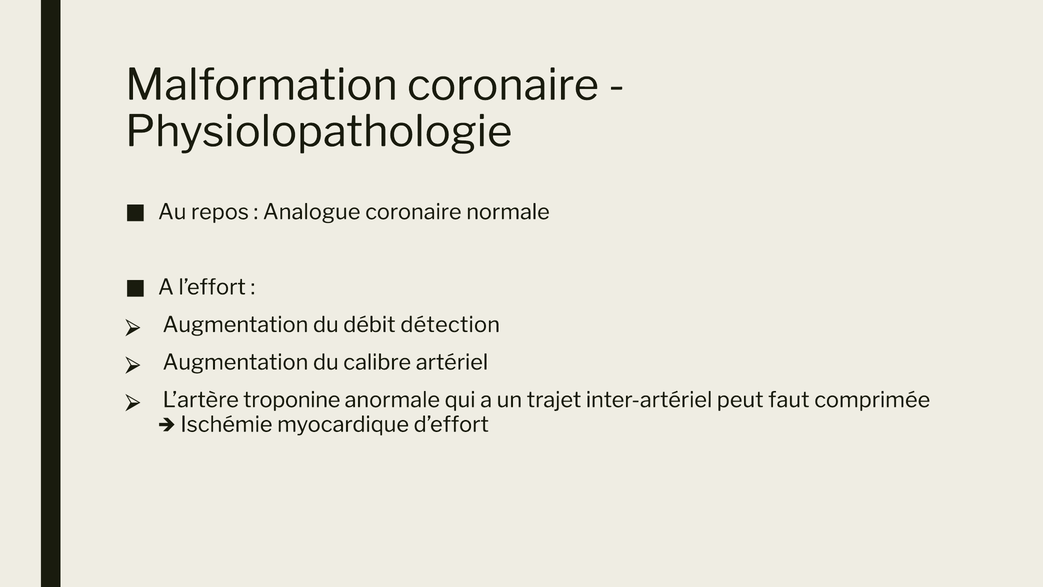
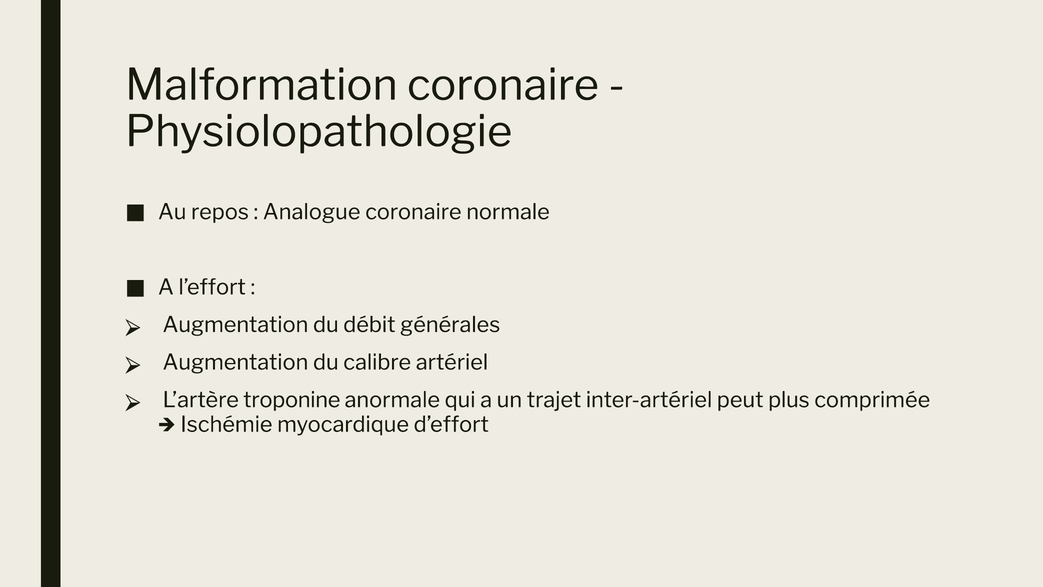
détection: détection -> générales (450, 325)
faut: faut -> plus (789, 400)
